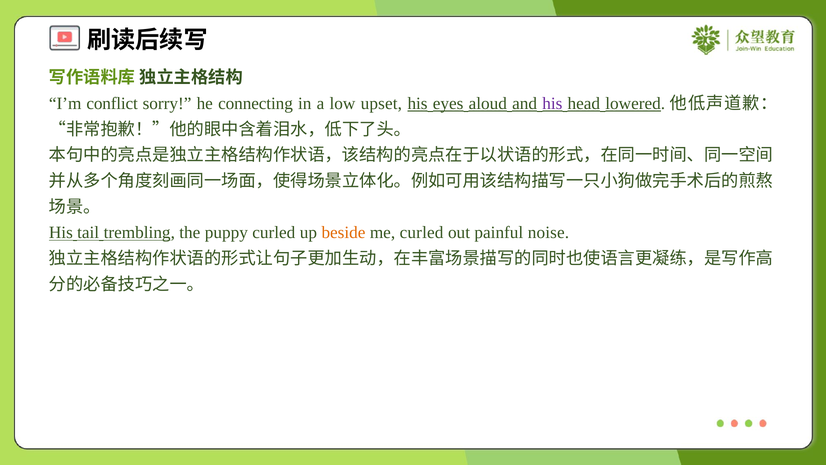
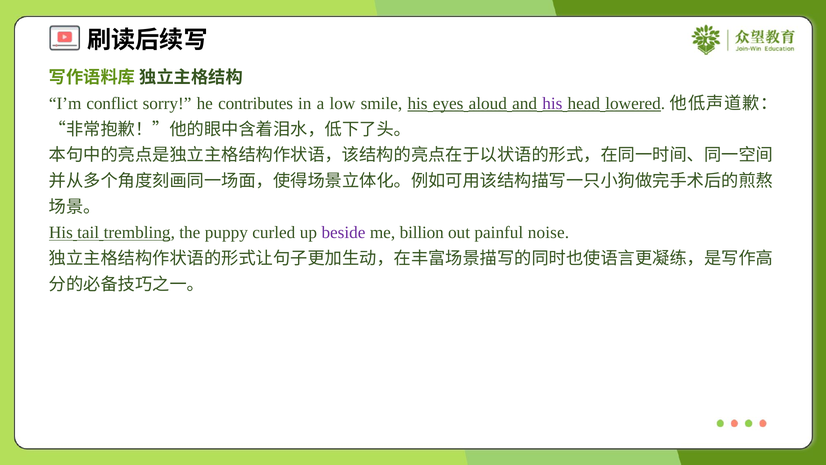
connecting: connecting -> contributes (256, 103)
upset: upset -> smile (381, 103)
beside colour: orange -> purple (343, 232)
me curled: curled -> billion (422, 232)
